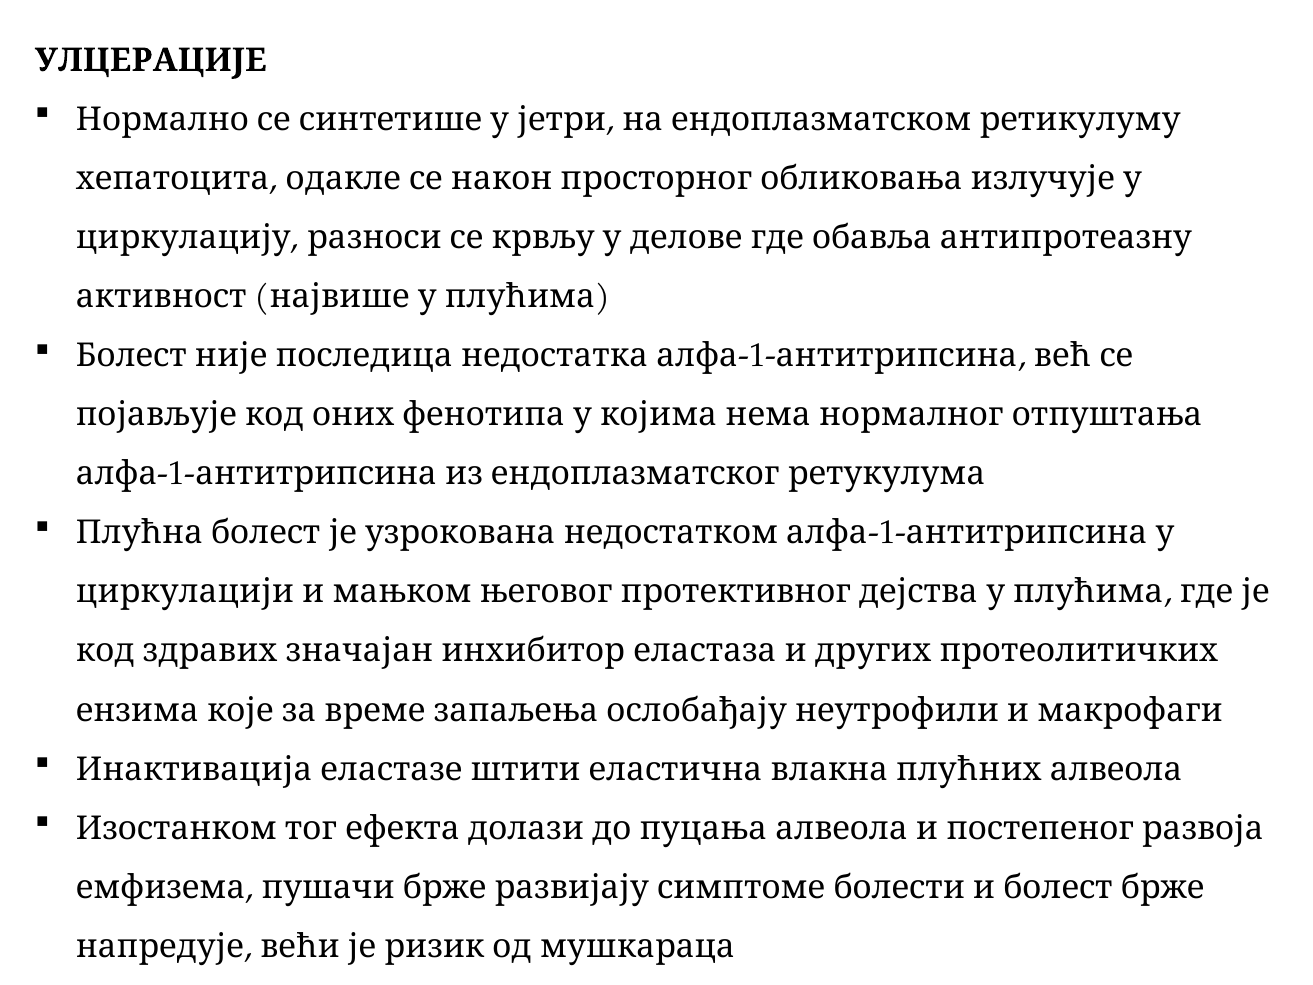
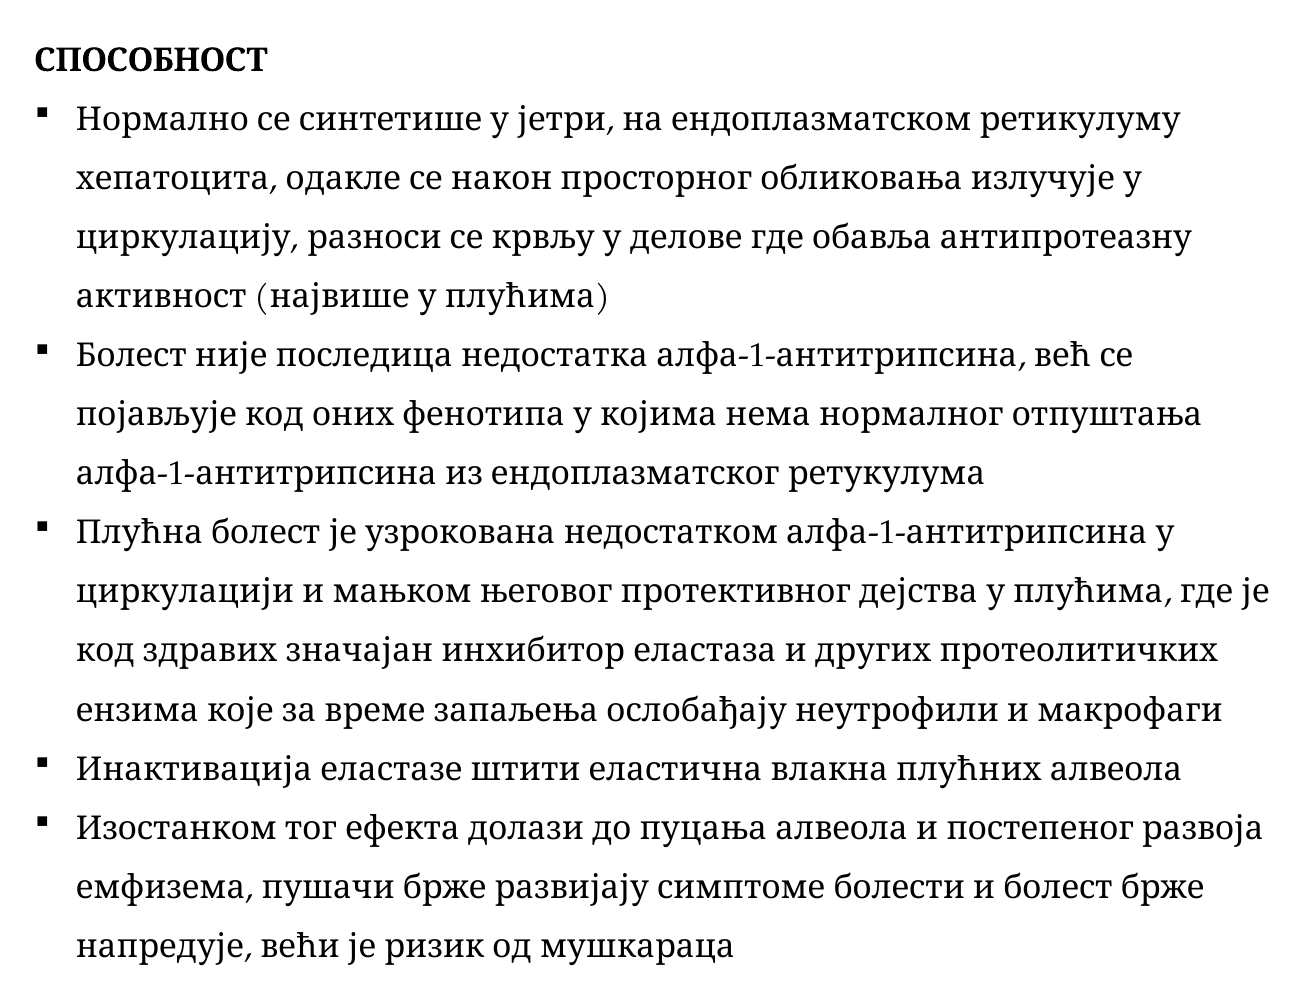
УЛЦЕРАЦИЈЕ: УЛЦЕРАЦИЈЕ -> СПОСОБНОСТ (151, 60)
